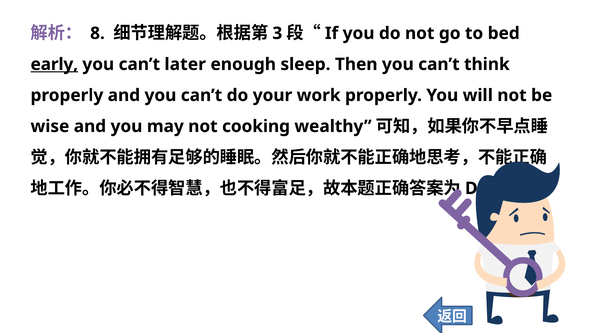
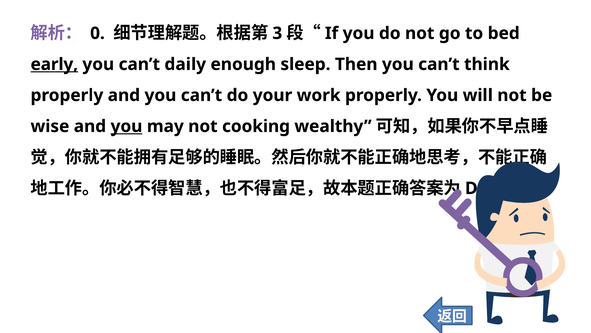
8: 8 -> 0 (97, 33)
later: later -> daily (185, 64)
you underline: none -> present (126, 126)
